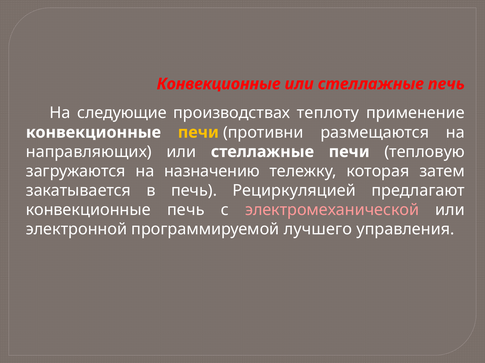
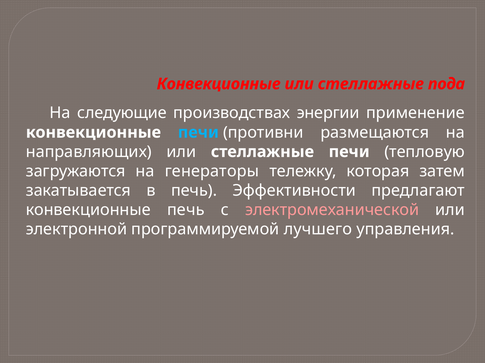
стеллажные печь: печь -> пода (446, 84)
теплоту: теплоту -> энергии (328, 113)
печи colour: yellow -> light blue (198, 133)
назначению: назначению -> генераторы (212, 171)
Рециркуляцией: Рециркуляцией -> Эффективности (294, 191)
